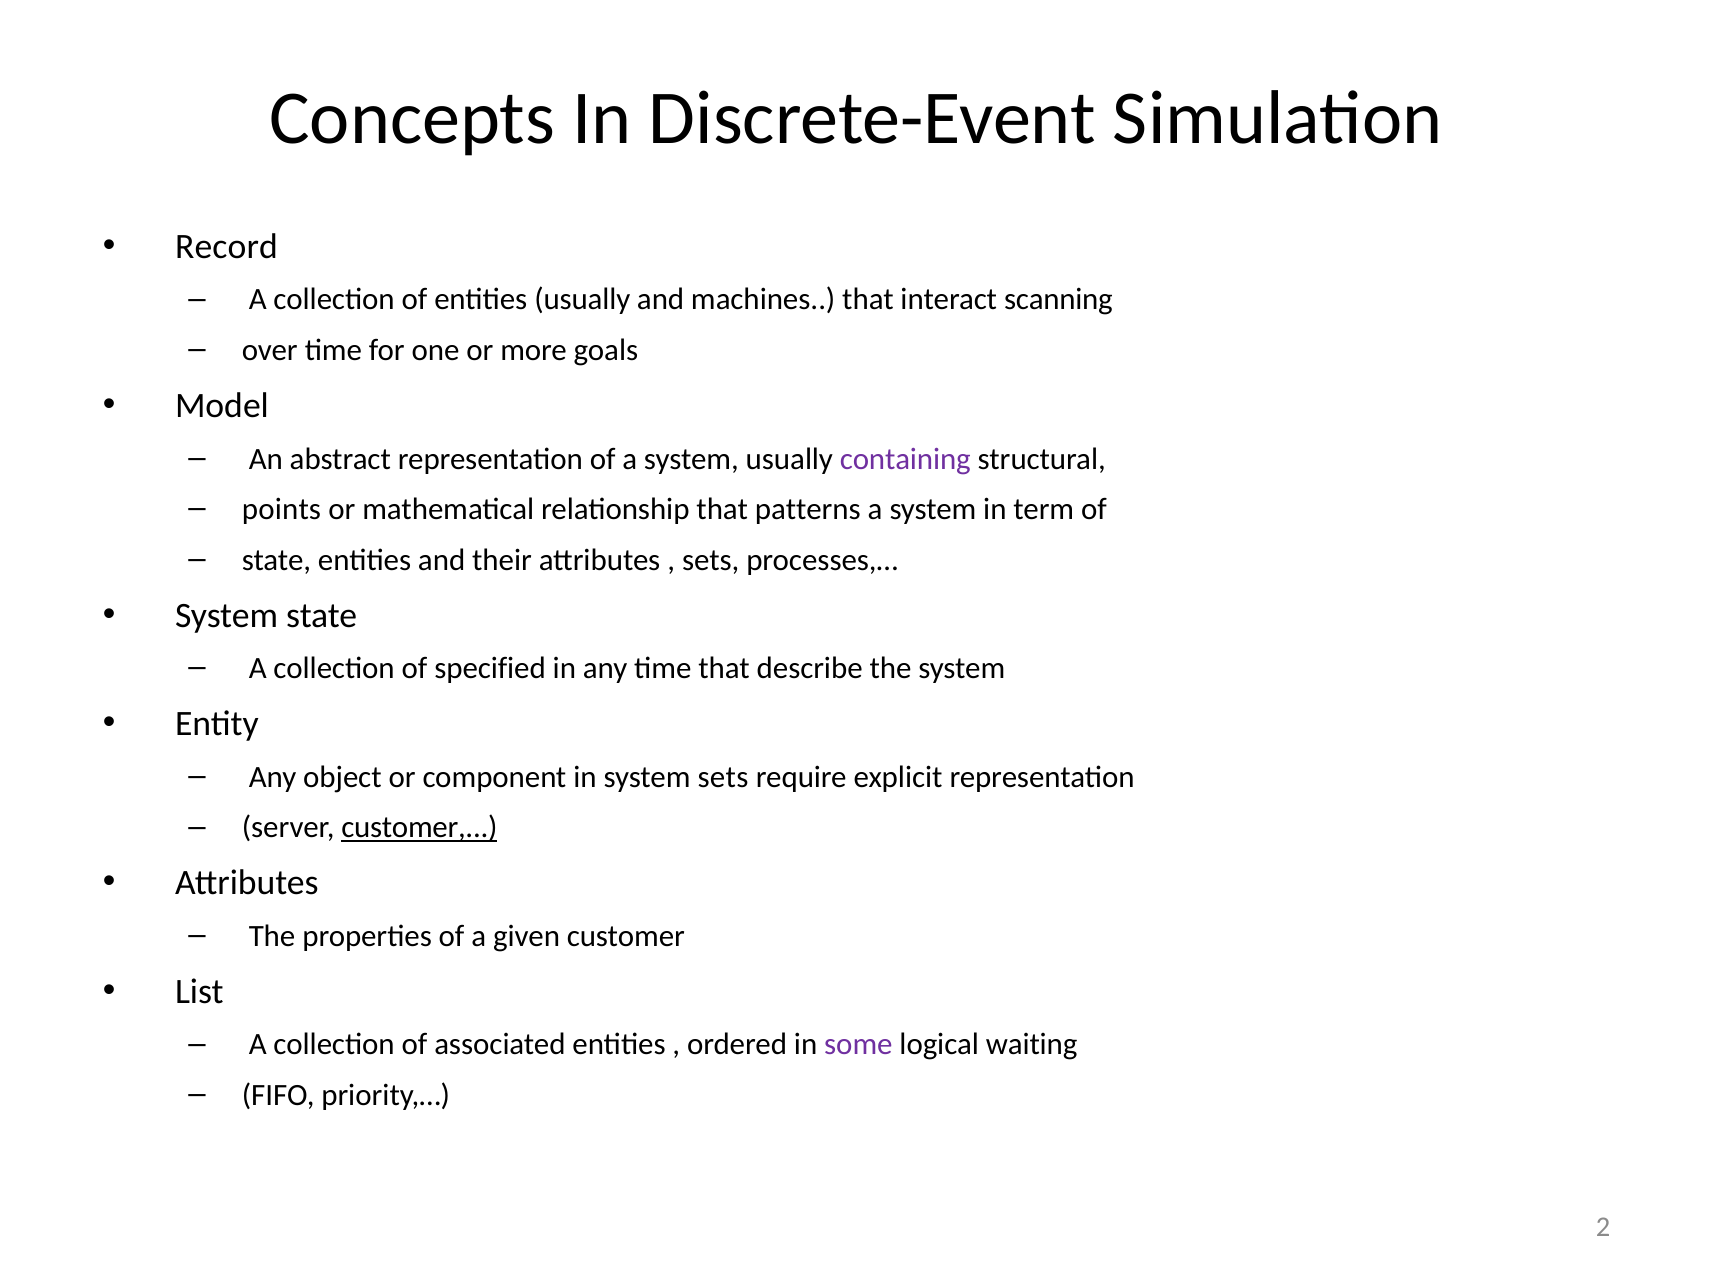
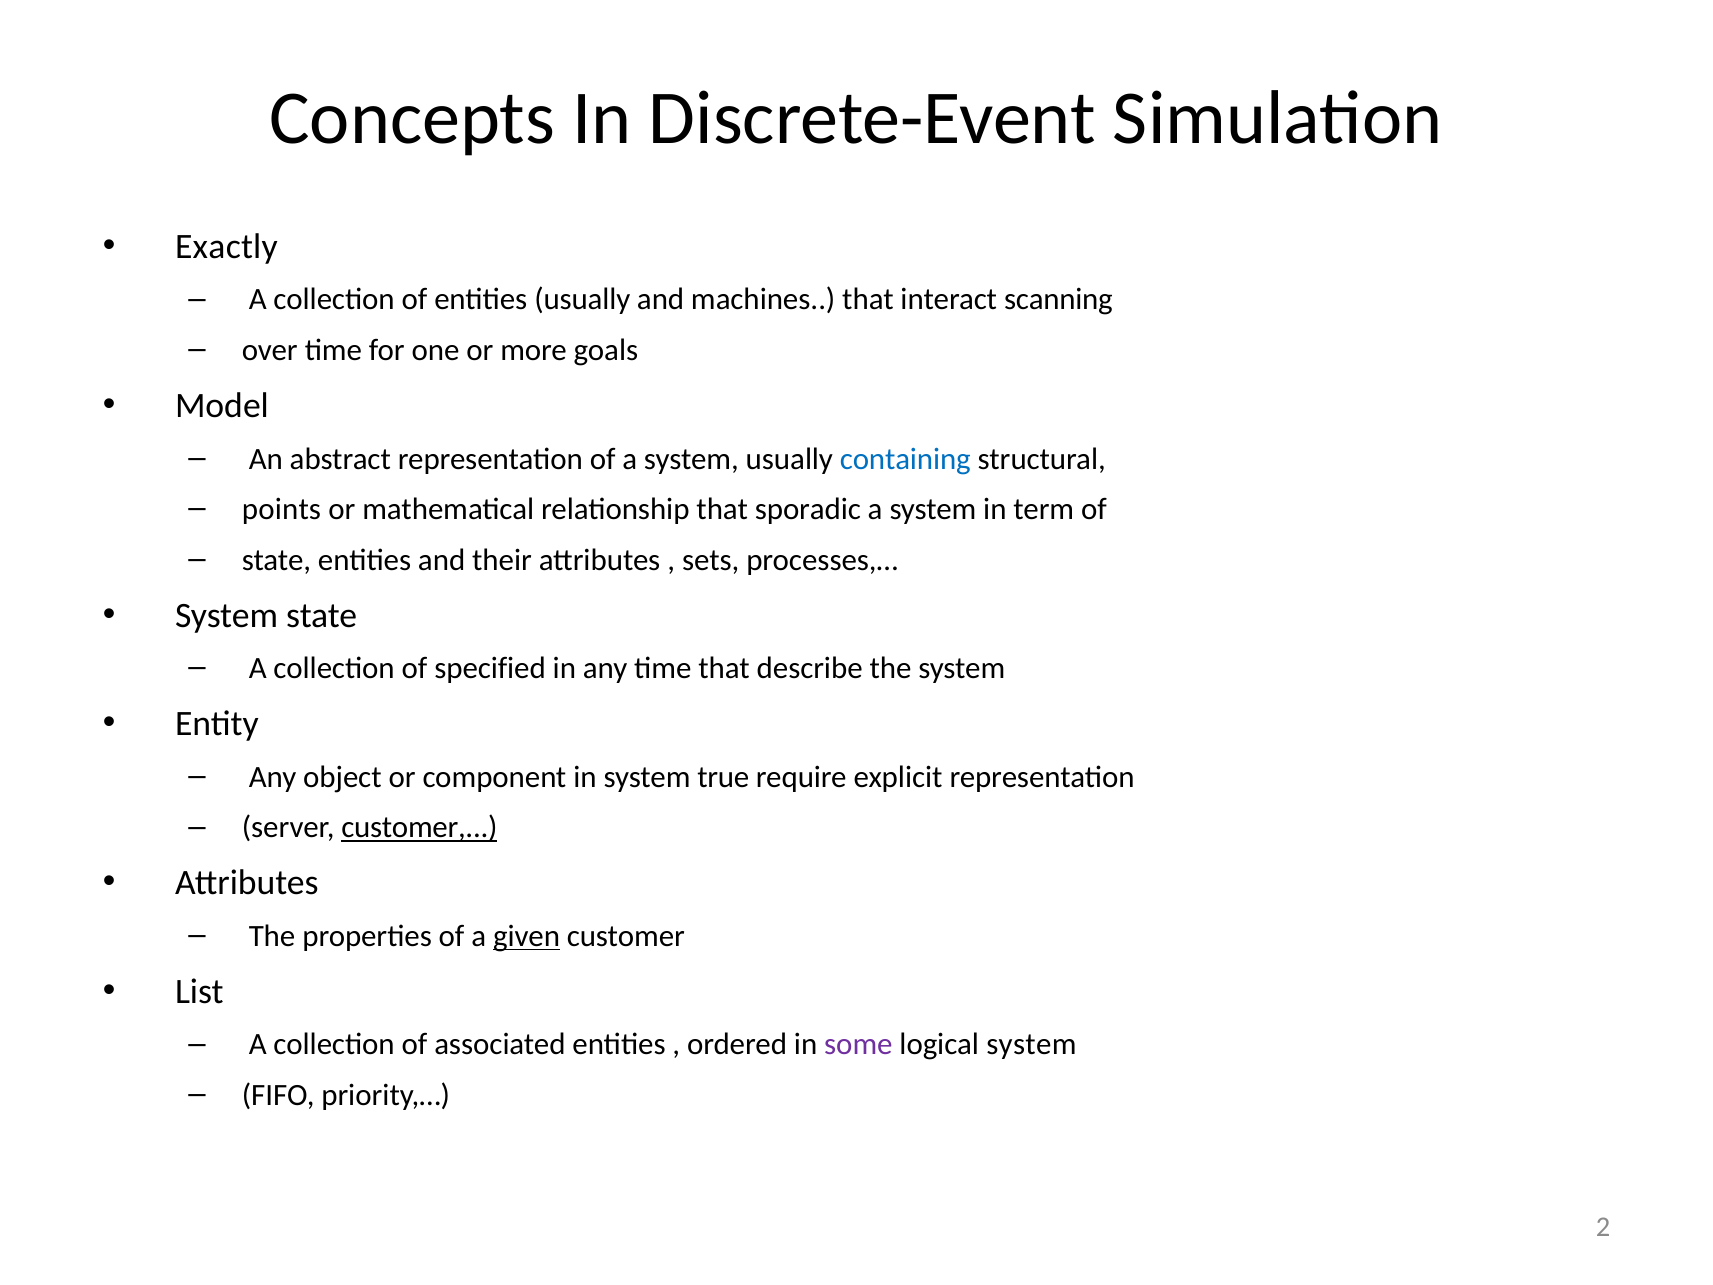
Record: Record -> Exactly (226, 247)
containing colour: purple -> blue (905, 459)
patterns: patterns -> sporadic (808, 509)
system sets: sets -> true (723, 777)
given underline: none -> present (527, 936)
logical waiting: waiting -> system (1031, 1045)
